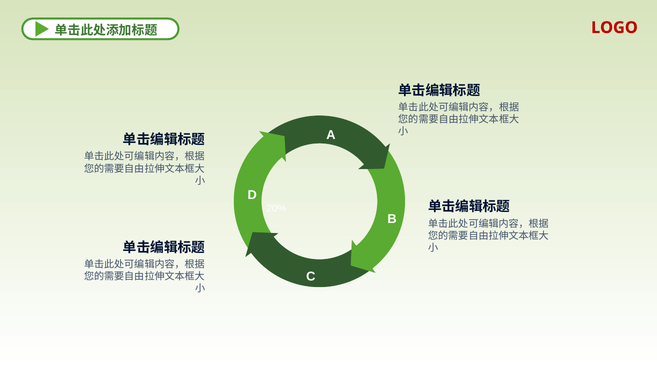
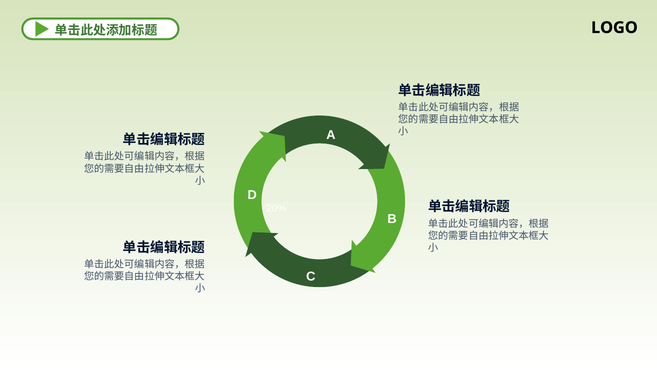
LOGO colour: red -> black (614, 28)
